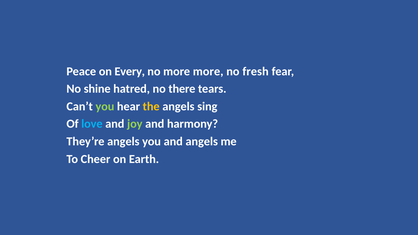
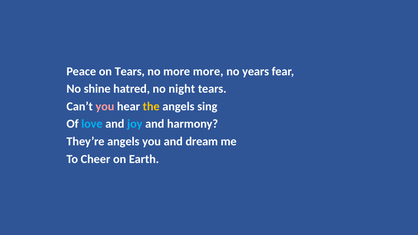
on Every: Every -> Tears (130, 71)
fresh: fresh -> years (256, 71)
there: there -> night (182, 89)
you colour: light green -> pink (105, 107)
joy colour: light green -> light blue (135, 124)
and angels: angels -> dream (202, 142)
